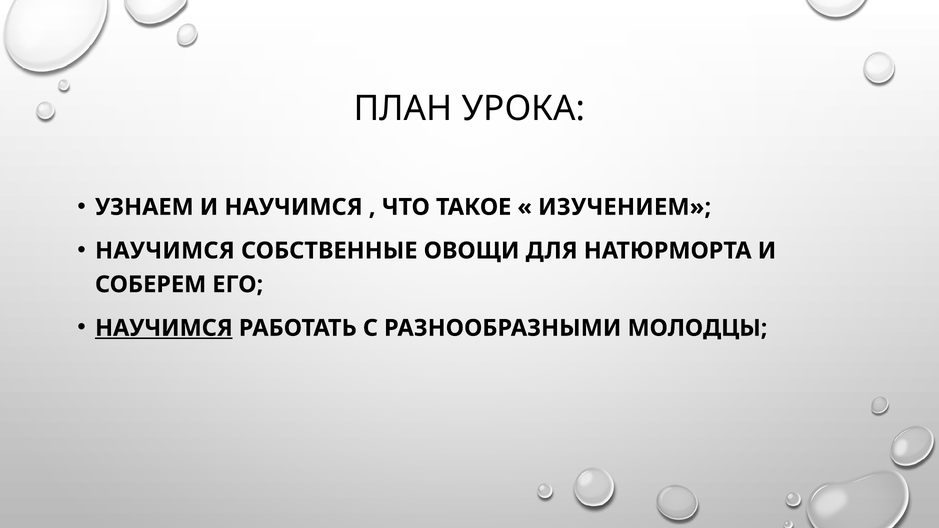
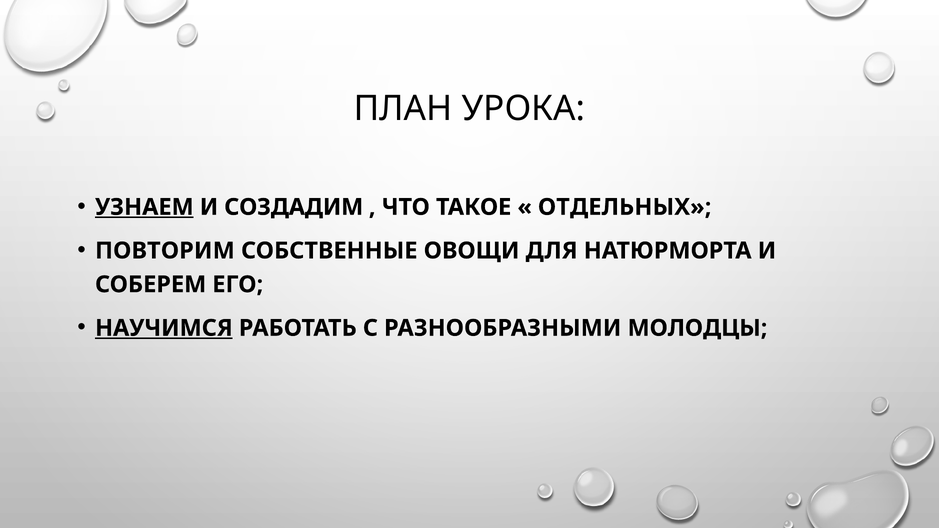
УЗНАЕМ underline: none -> present (144, 207)
И НАУЧИМСЯ: НАУЧИМСЯ -> СОЗДАДИМ (294, 207)
ИЗУЧЕНИЕМ: ИЗУЧЕНИЕМ -> ОТДЕЛЬНЫХ (625, 207)
НАУЧИМСЯ: НАУЧИМСЯ -> ПОВТОРИМ (165, 251)
